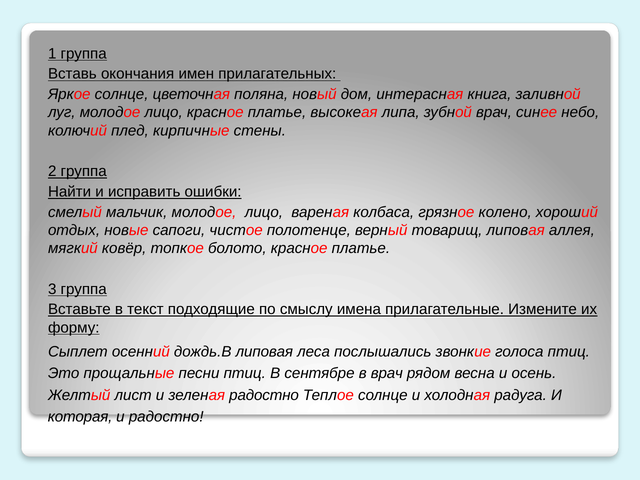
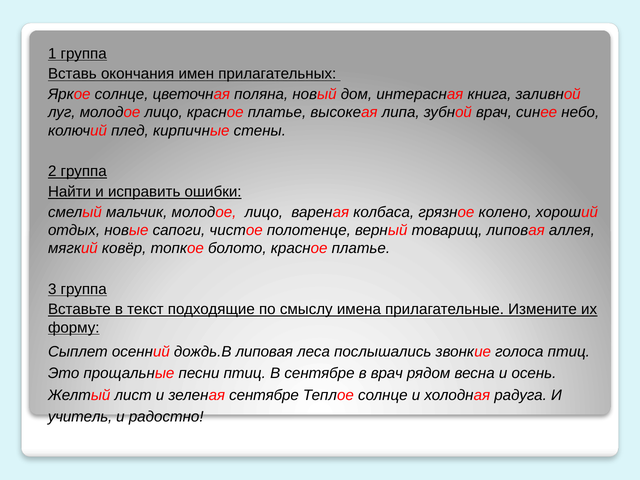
зеленая радостно: радостно -> сентябре (264, 395)
которая: которая -> учитель (80, 417)
